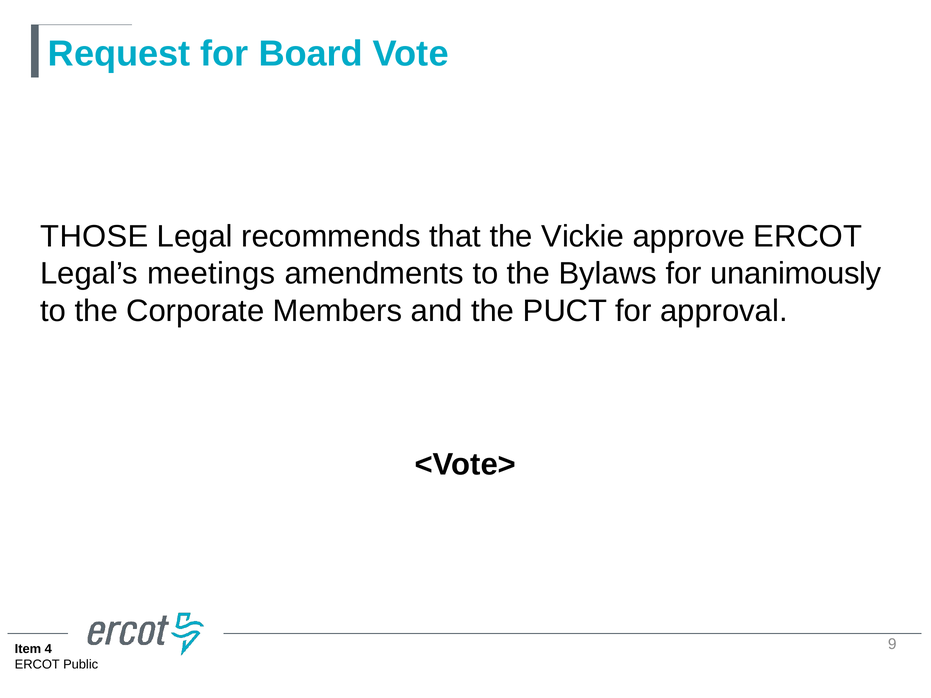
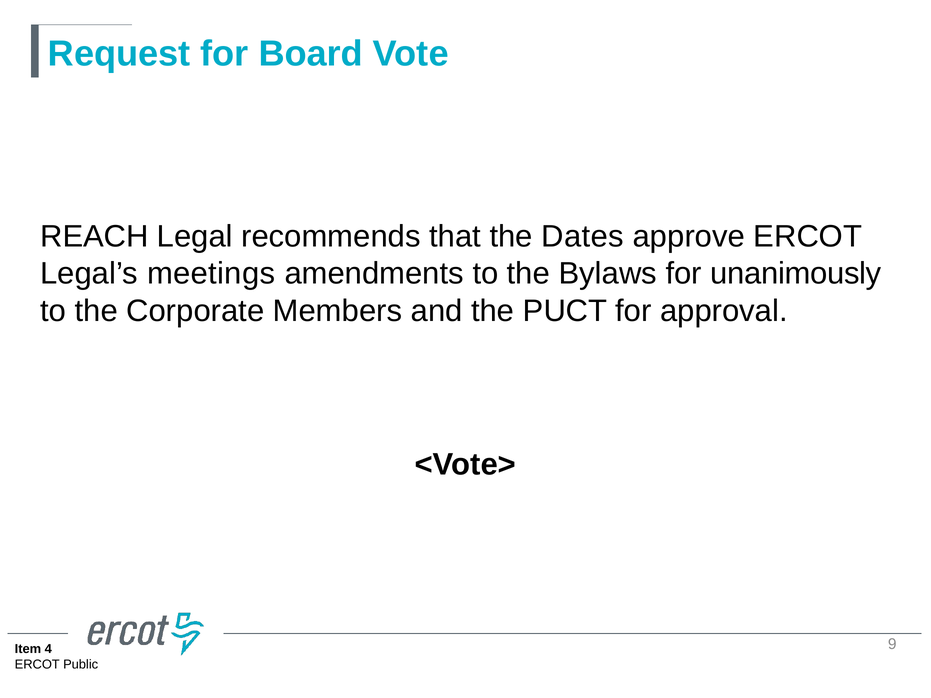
THOSE: THOSE -> REACH (94, 236)
Vickie: Vickie -> Dates (583, 236)
